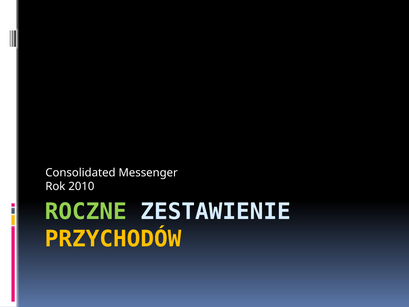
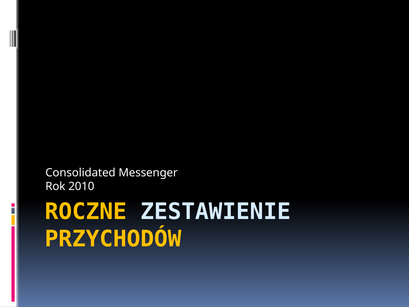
ROCZNE colour: light green -> yellow (86, 212)
